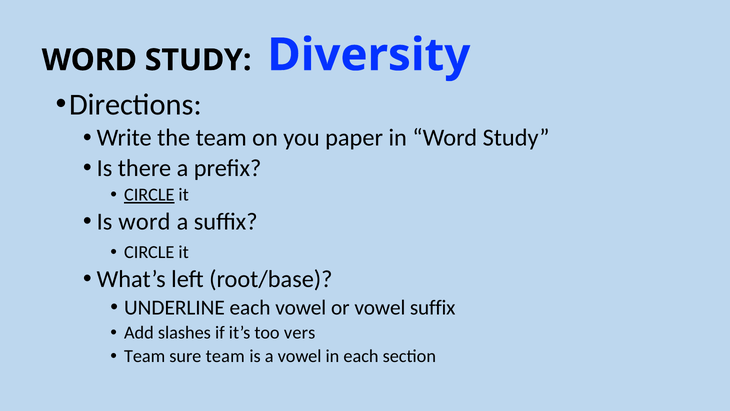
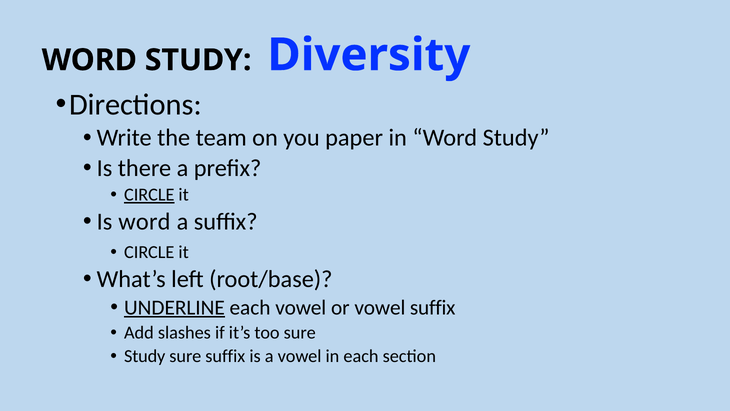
UNDERLINE underline: none -> present (174, 307)
too vers: vers -> sure (300, 333)
Team: Team -> Study (145, 356)
sure team: team -> suffix (225, 356)
